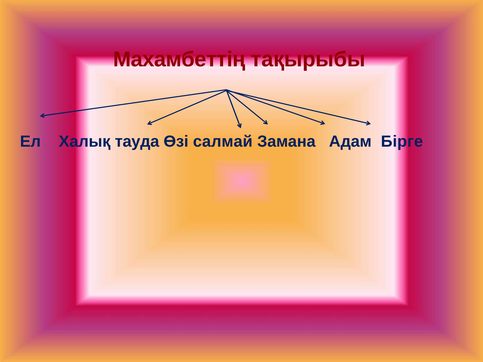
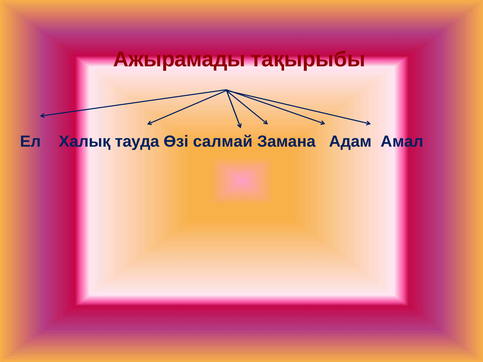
Махамбеттің: Махамбеттің -> Ажырамады (179, 60)
Бірге: Бірге -> Амал (402, 142)
